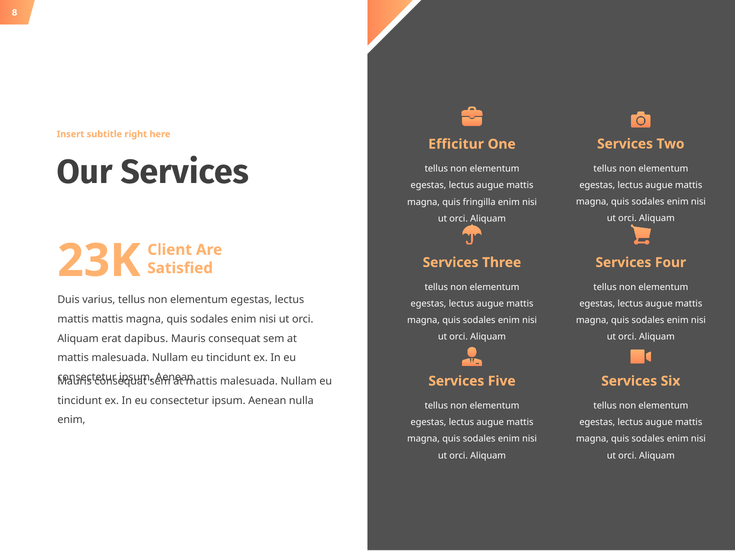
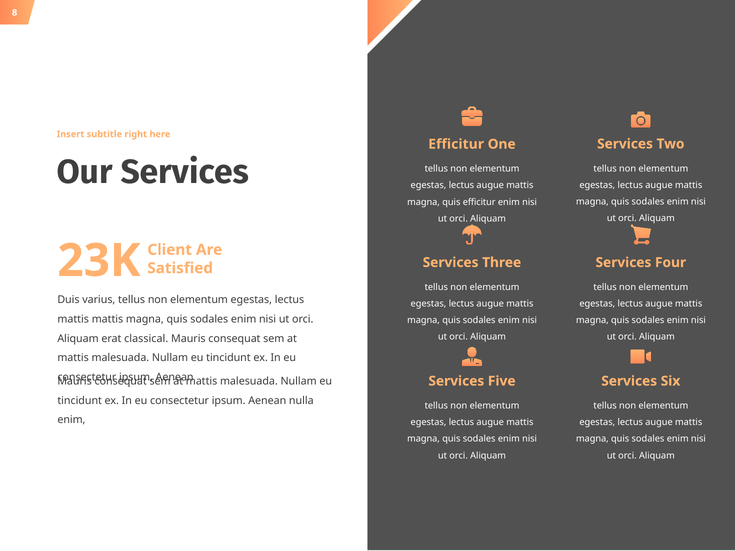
quis fringilla: fringilla -> efficitur (479, 202)
dapibus: dapibus -> classical (146, 339)
